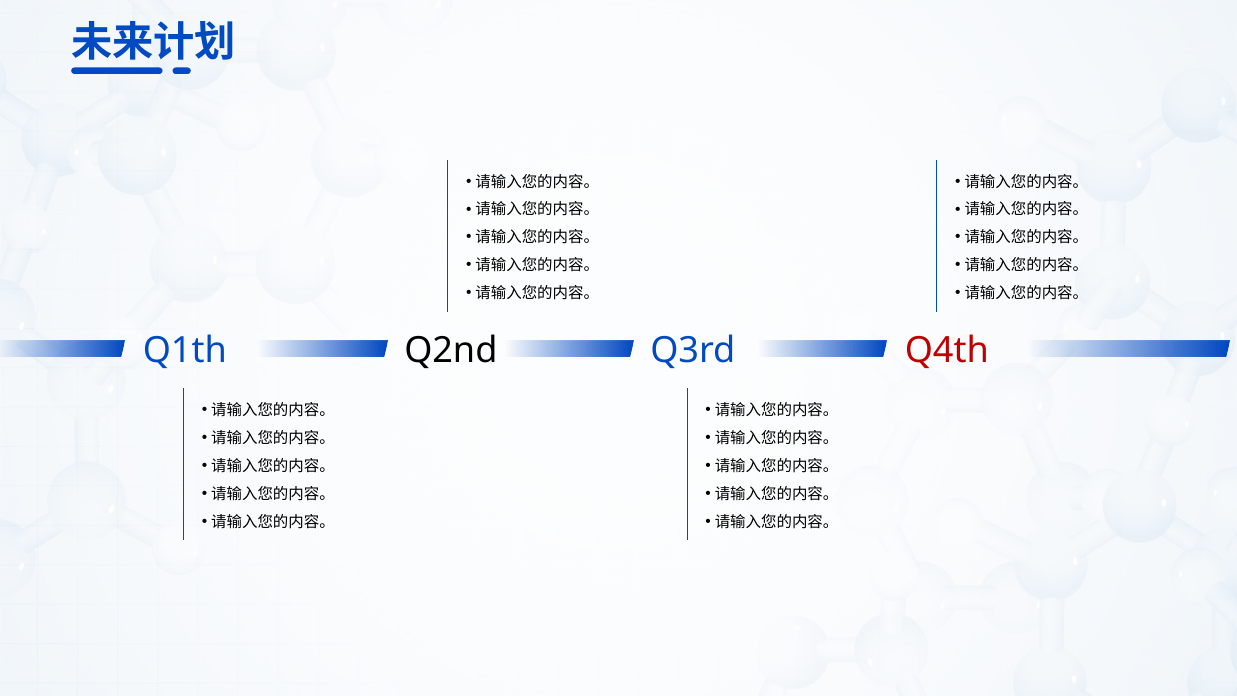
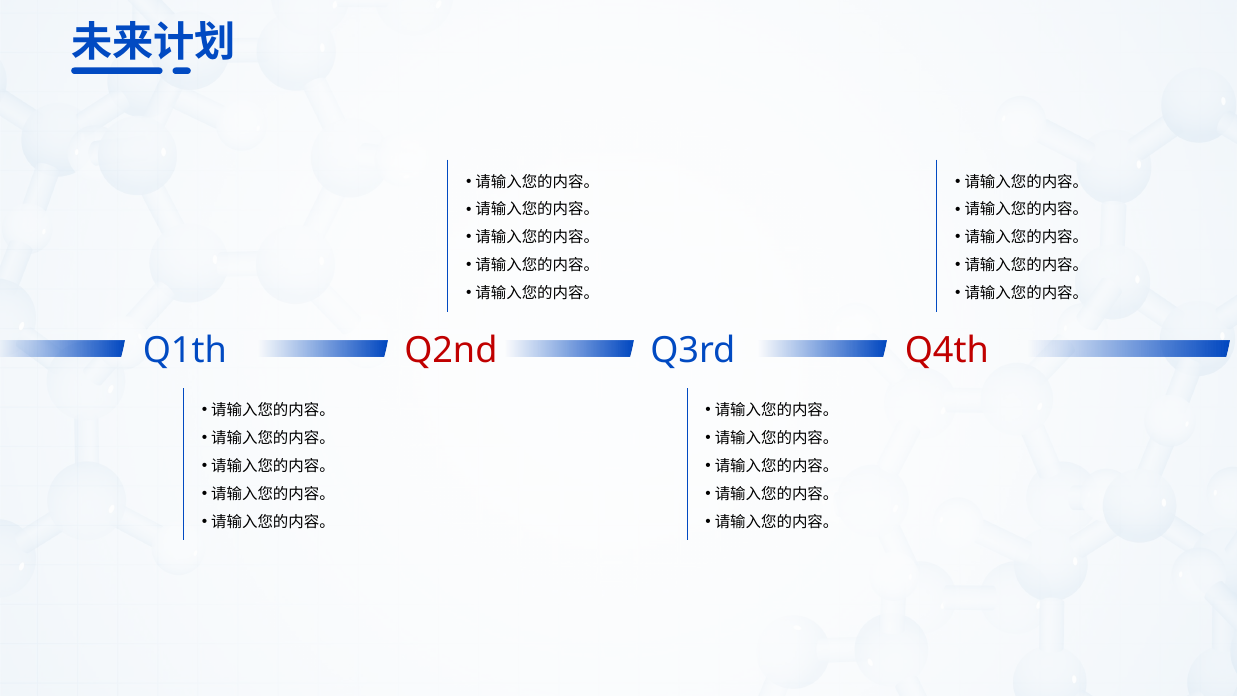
Q2nd colour: black -> red (451, 351)
